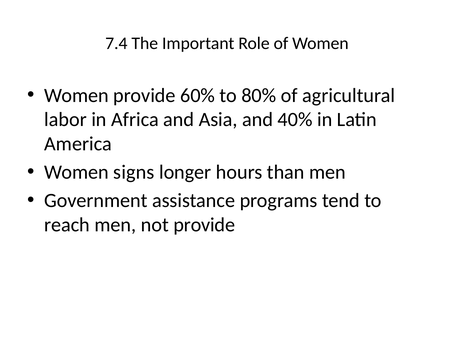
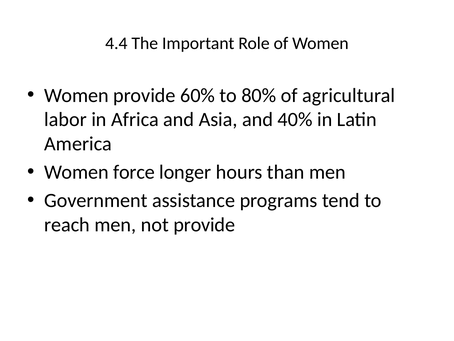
7.4: 7.4 -> 4.4 (116, 43)
signs: signs -> force (134, 172)
